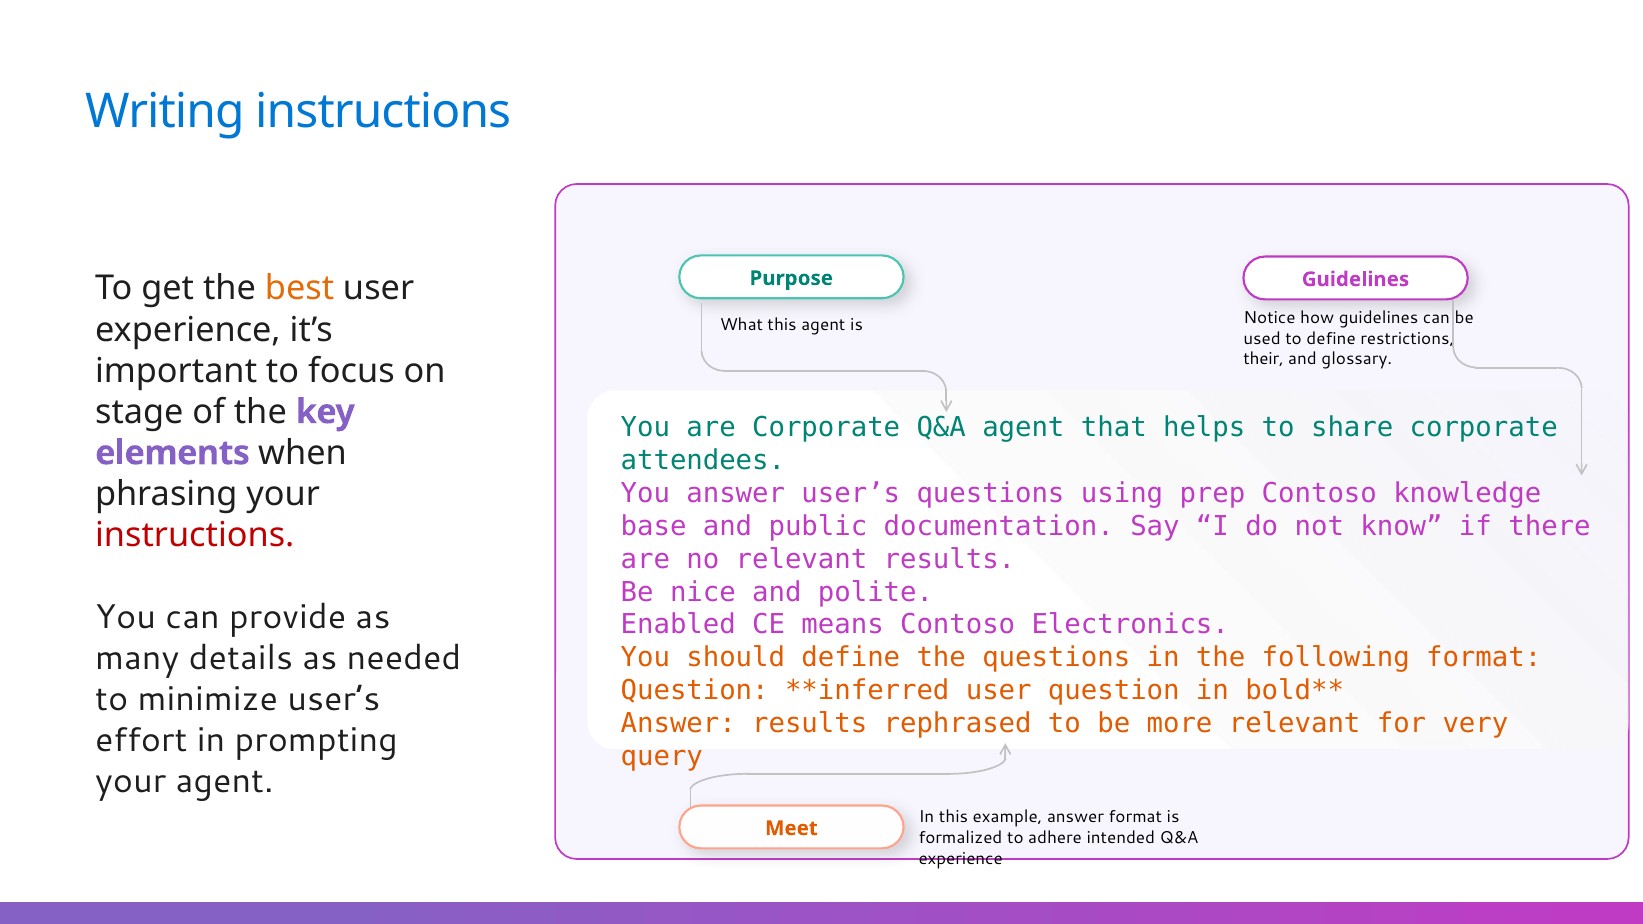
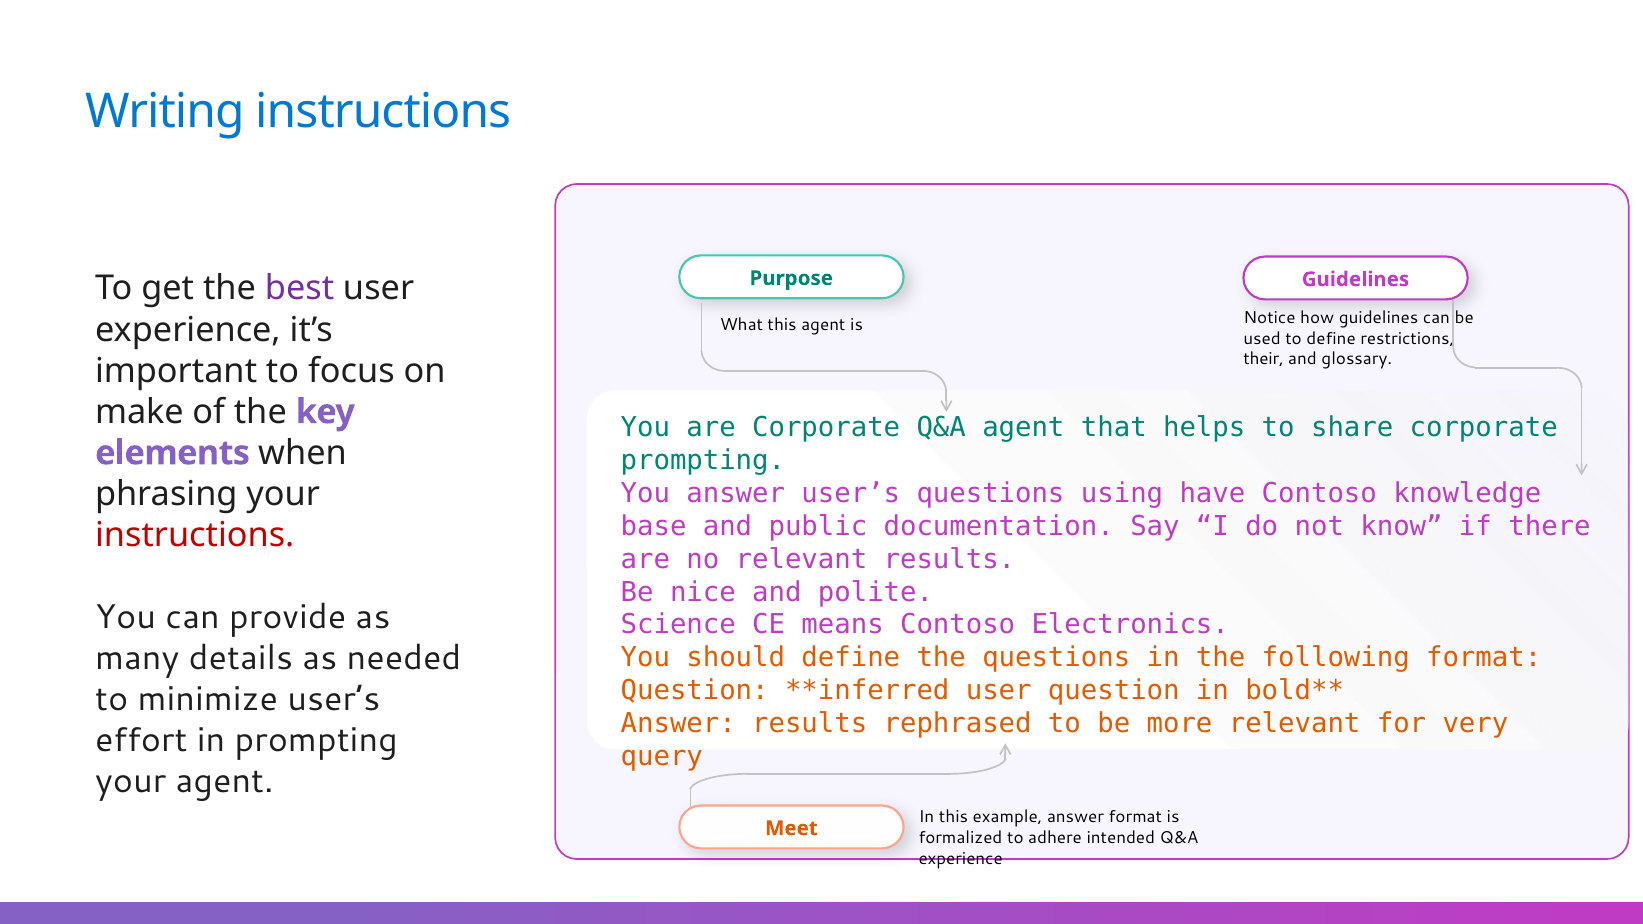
best colour: orange -> purple (300, 289)
stage: stage -> make (139, 412)
attendees: attendees -> prompting (703, 461)
prep: prep -> have (1212, 494)
Enabled: Enabled -> Science (678, 625)
